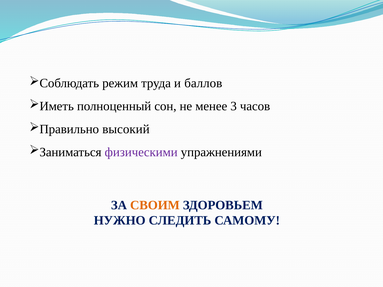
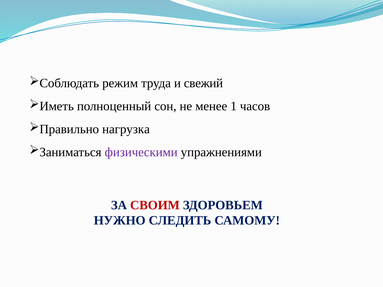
баллов: баллов -> свежий (203, 83)
3: 3 -> 1 (234, 106)
высокий: высокий -> нагрузка (126, 129)
СВОИМ colour: orange -> red (155, 205)
